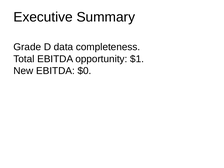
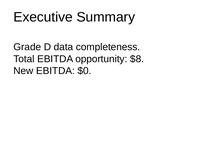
$1: $1 -> $8 (137, 59)
